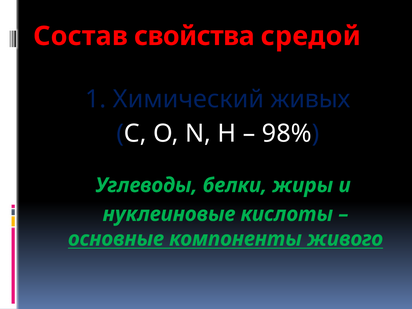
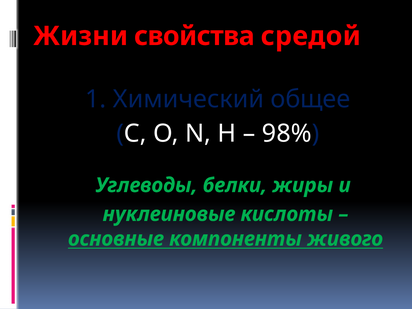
Состав: Состав -> Жизни (81, 36)
живых: живых -> общее (310, 99)
